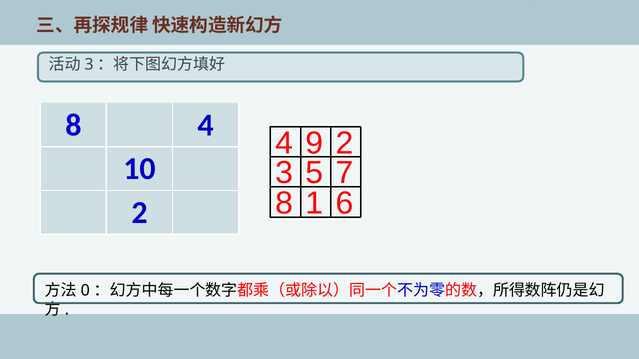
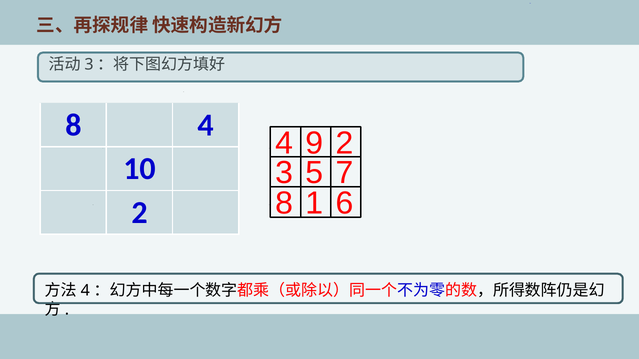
0: 0 -> 4 (85, 291)
